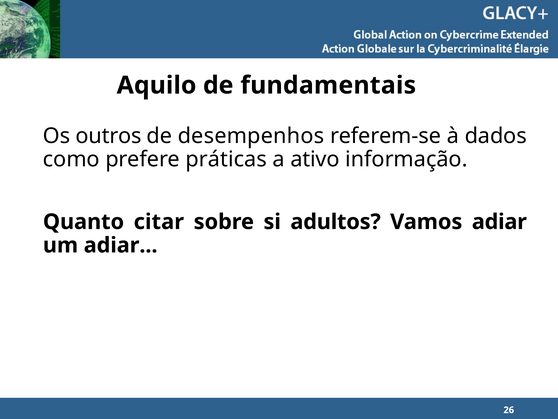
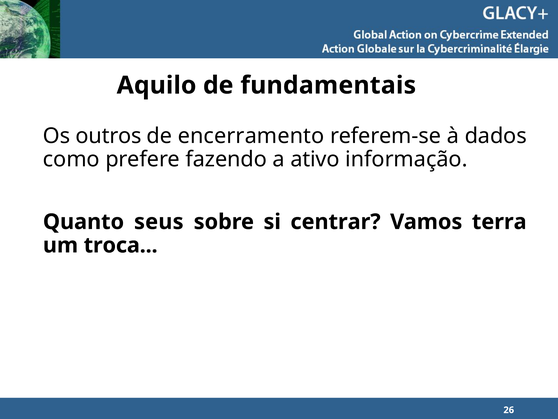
desempenhos: desempenhos -> encerramento (251, 136)
práticas: práticas -> fazendo (226, 159)
citar: citar -> seus (159, 222)
adultos: adultos -> centrar (336, 222)
Vamos adiar: adiar -> terra (499, 222)
um adiar: adiar -> troca (121, 245)
